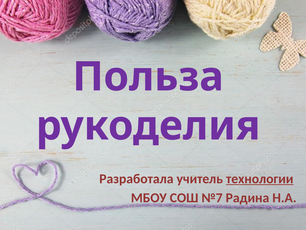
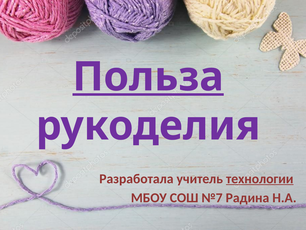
Польза underline: none -> present (148, 77)
